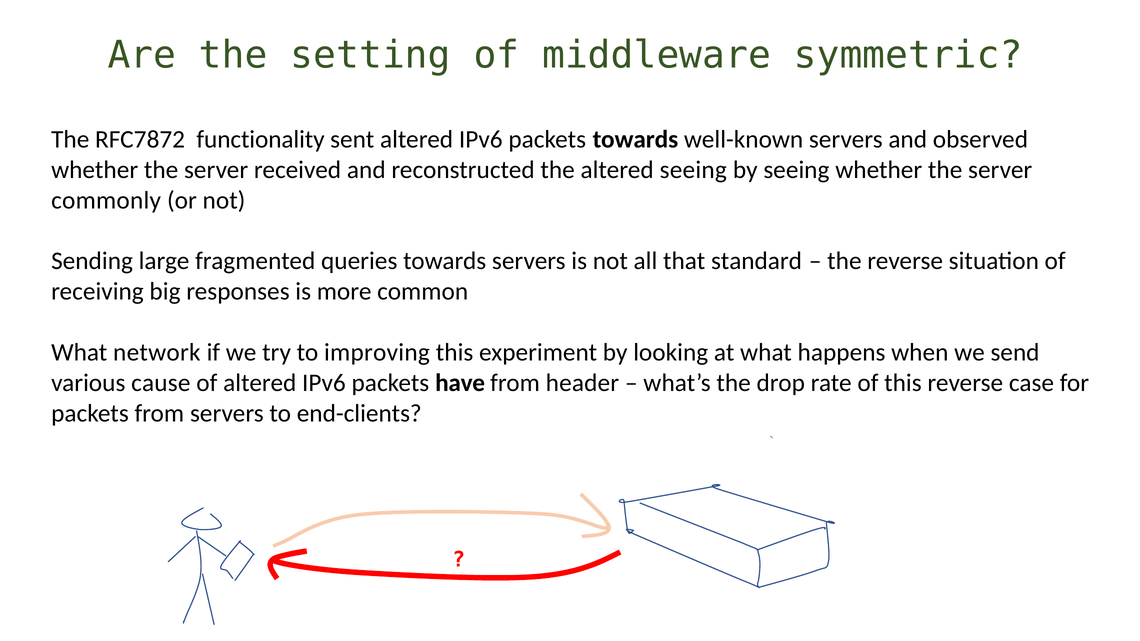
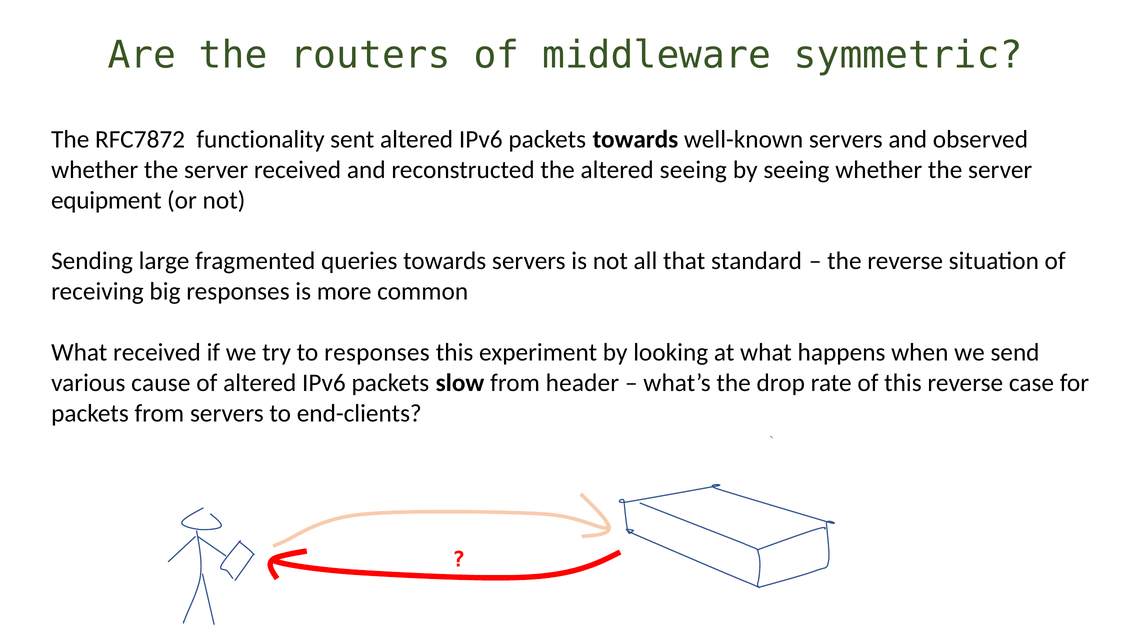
setting: setting -> routers (371, 55)
commonly: commonly -> equipment (106, 200)
What network: network -> received (157, 353)
to improving: improving -> responses (377, 353)
have: have -> slow (460, 383)
